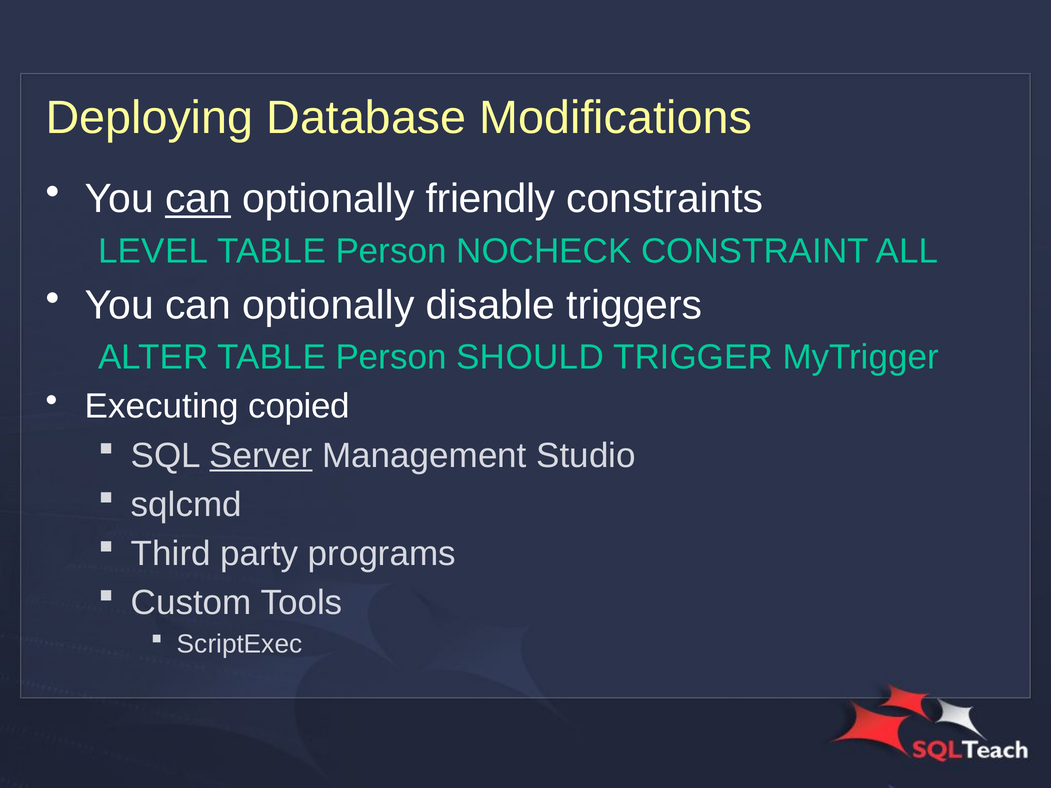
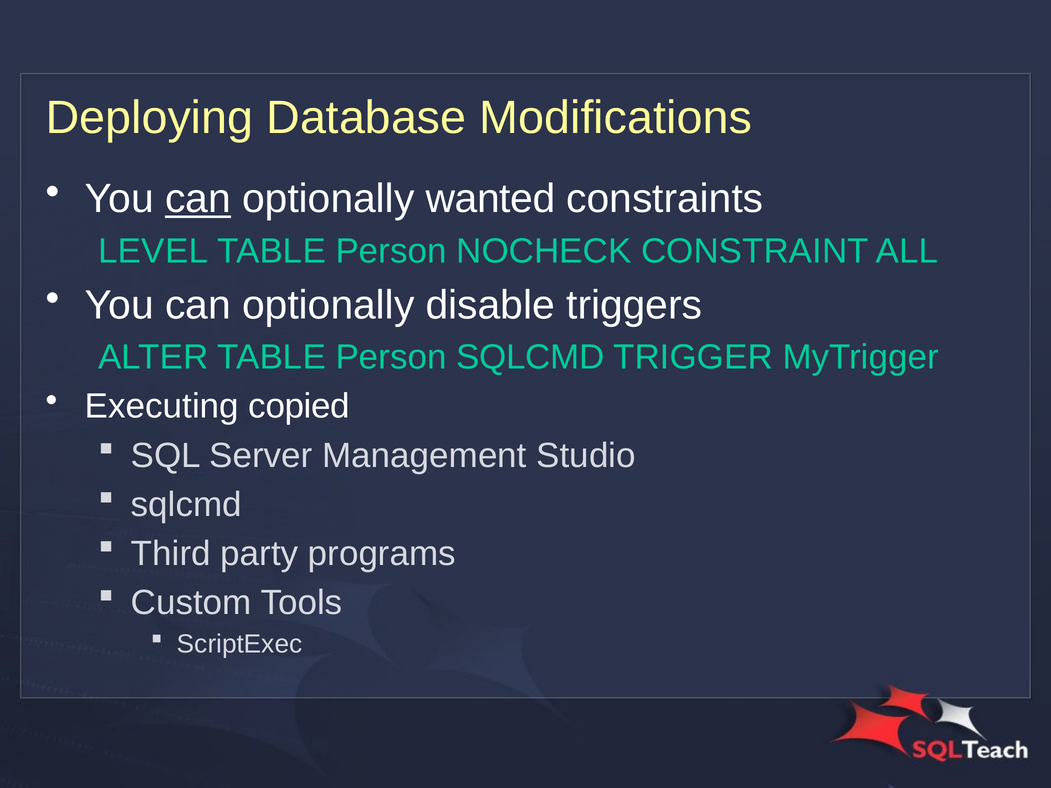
friendly: friendly -> wanted (491, 199)
Person SHOULD: SHOULD -> SQLCMD (530, 358)
Server underline: present -> none (261, 456)
